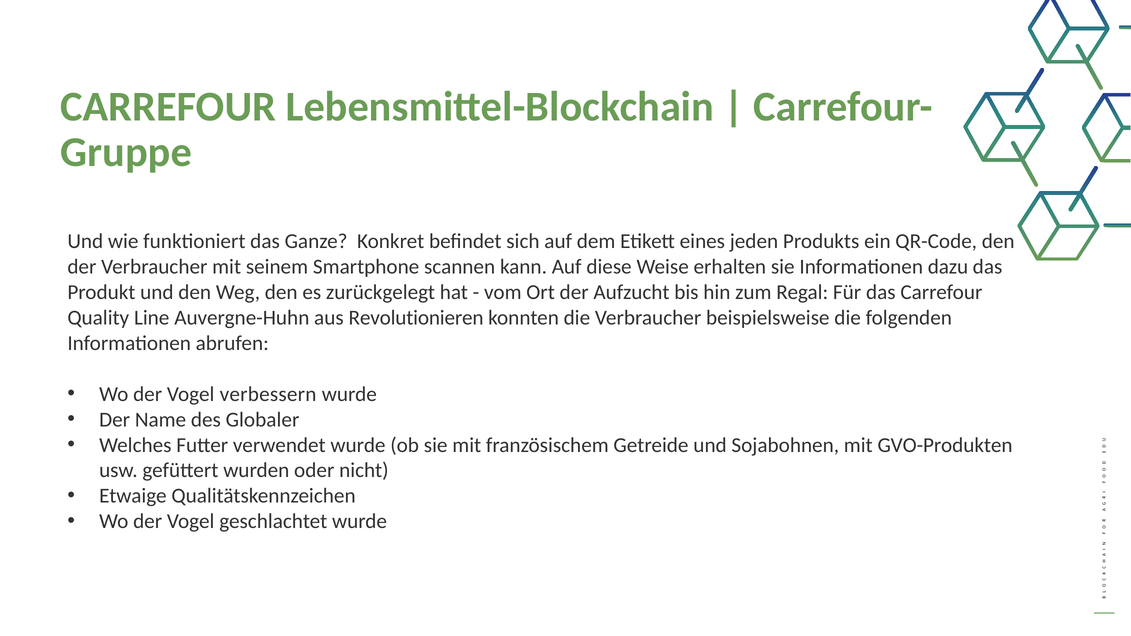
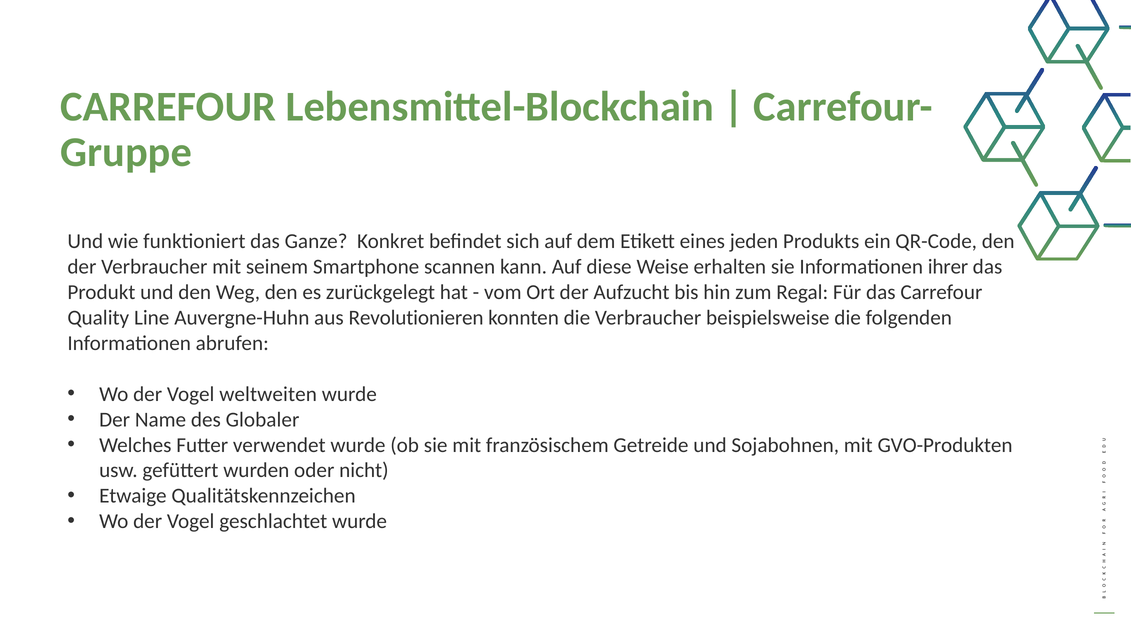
dazu: dazu -> ihrer (948, 267)
verbessern: verbessern -> weltweiten (268, 394)
